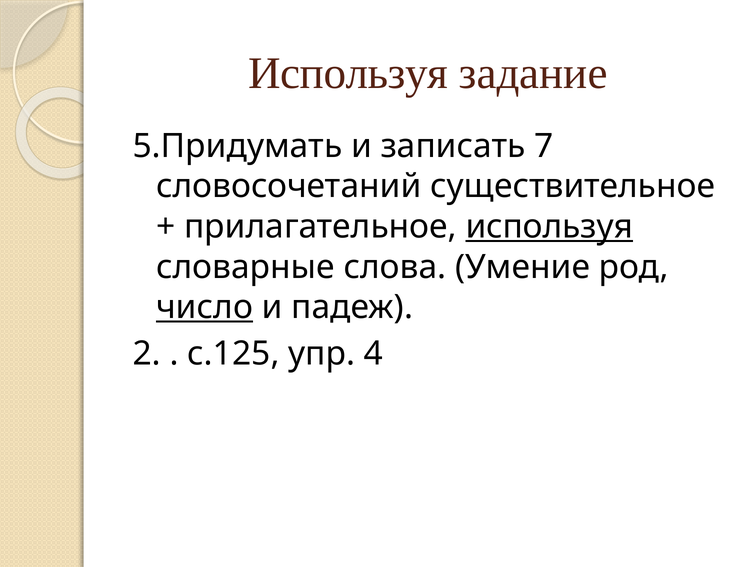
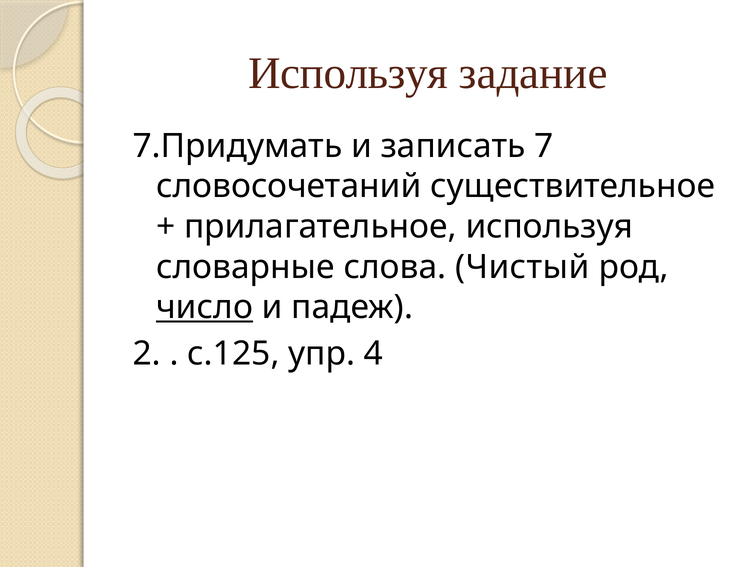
5.Придумать: 5.Придумать -> 7.Придумать (238, 146)
используя underline: present -> none (549, 226)
Умение: Умение -> Чистый (522, 267)
